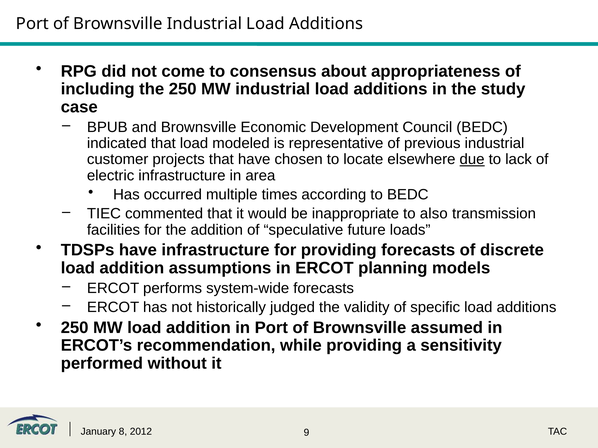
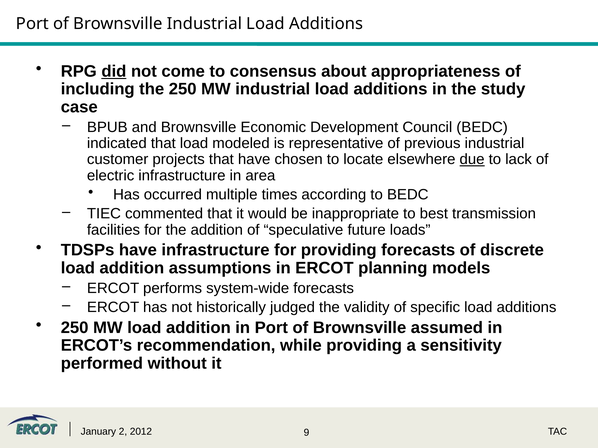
did underline: none -> present (114, 71)
also: also -> best (434, 214)
8: 8 -> 2 (123, 432)
